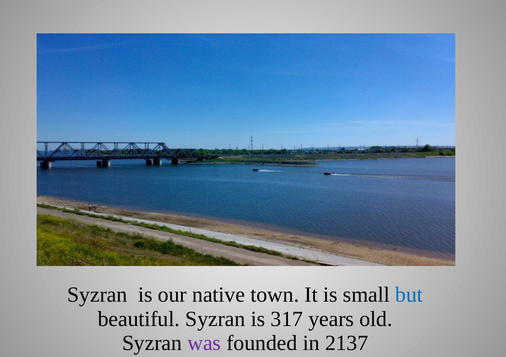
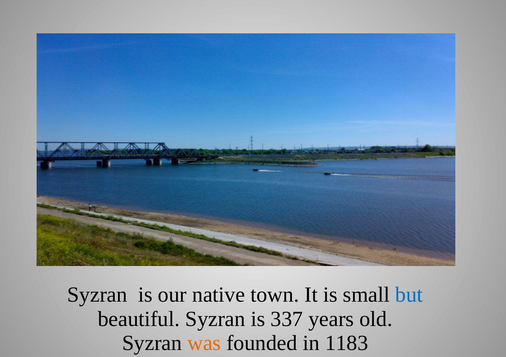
317: 317 -> 337 (287, 320)
was colour: purple -> orange (204, 344)
2137: 2137 -> 1183 (347, 344)
